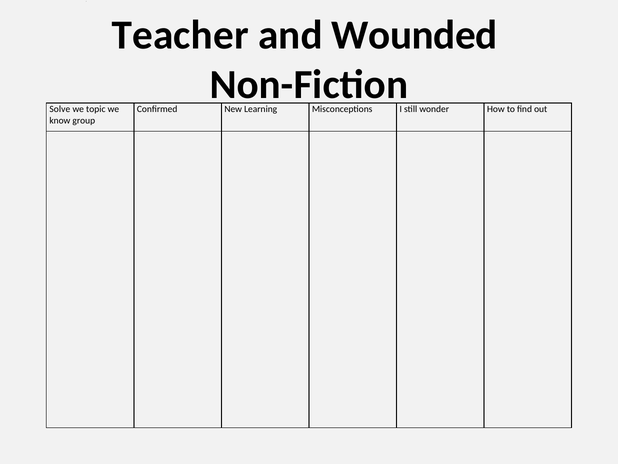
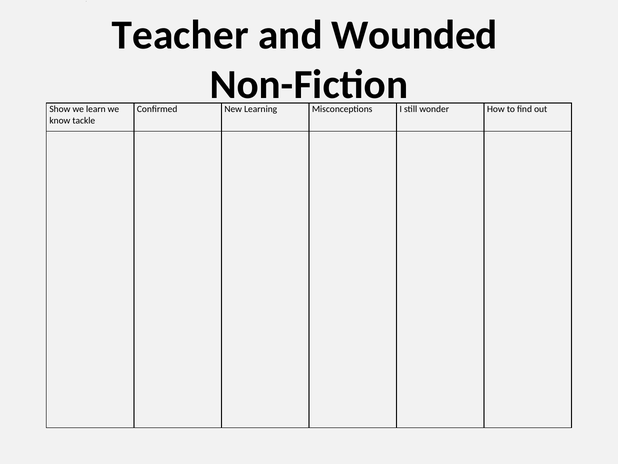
Solve: Solve -> Show (60, 109)
topic: topic -> learn (96, 109)
group: group -> tackle (84, 121)
